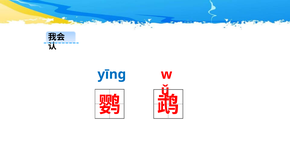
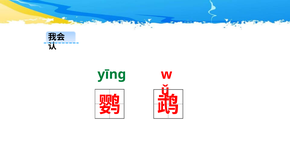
yīng colour: blue -> green (112, 74)
